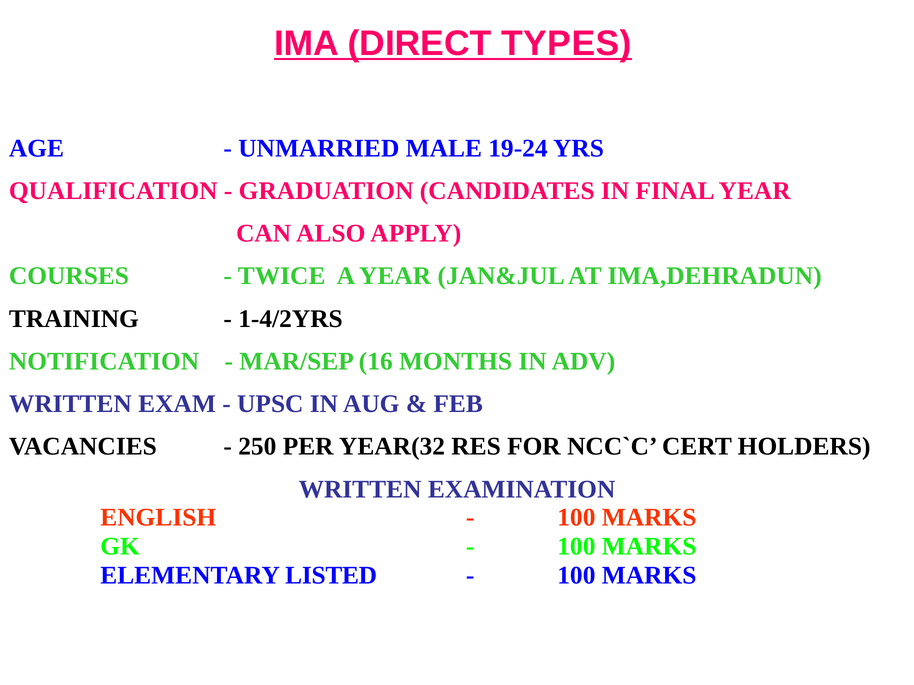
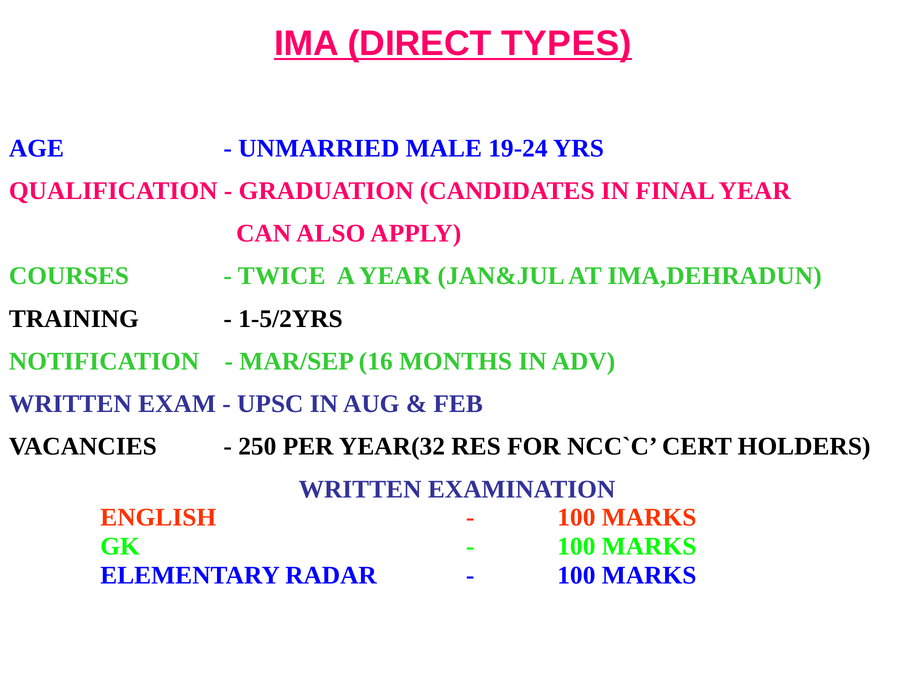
1-4/2YRS: 1-4/2YRS -> 1-5/2YRS (291, 319)
LISTED: LISTED -> RADAR (331, 576)
